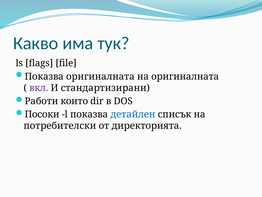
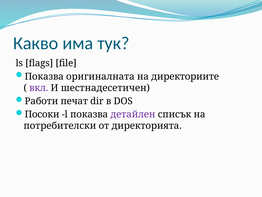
на оригиналната: оригиналната -> директориите (185, 76)
стандартизирани: стандартизирани -> шестнадесетичен (105, 88)
които: които -> печат (74, 101)
детайлен colour: blue -> purple (133, 114)
